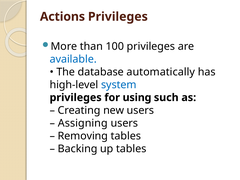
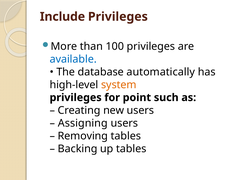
Actions: Actions -> Include (62, 17)
system colour: blue -> orange (119, 85)
using: using -> point (137, 98)
